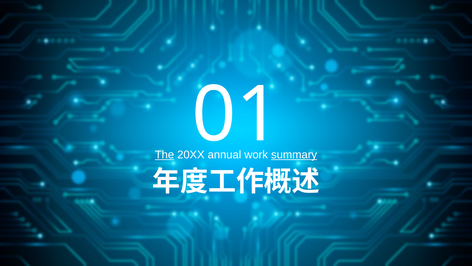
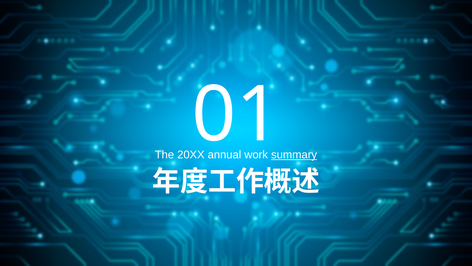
The underline: present -> none (164, 154)
